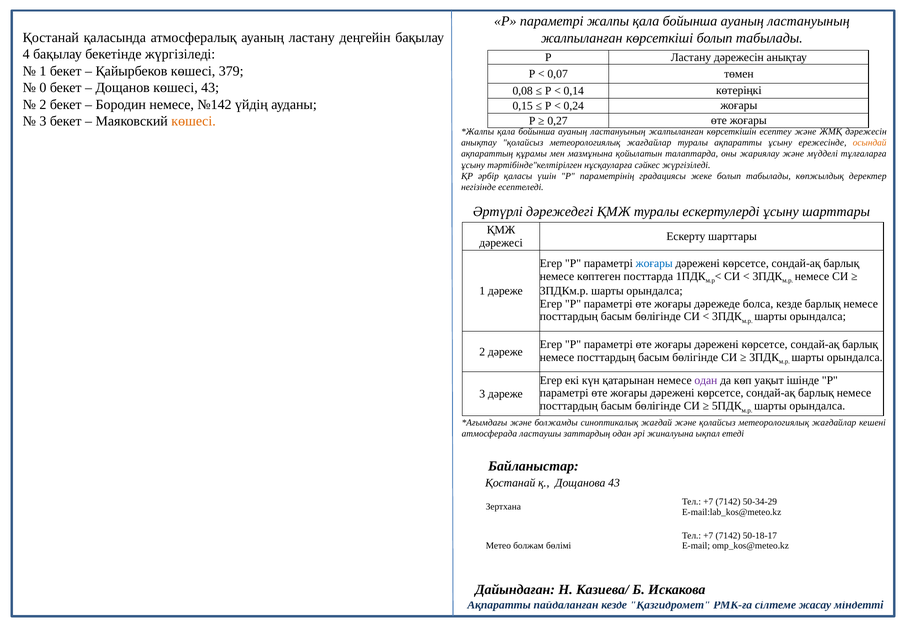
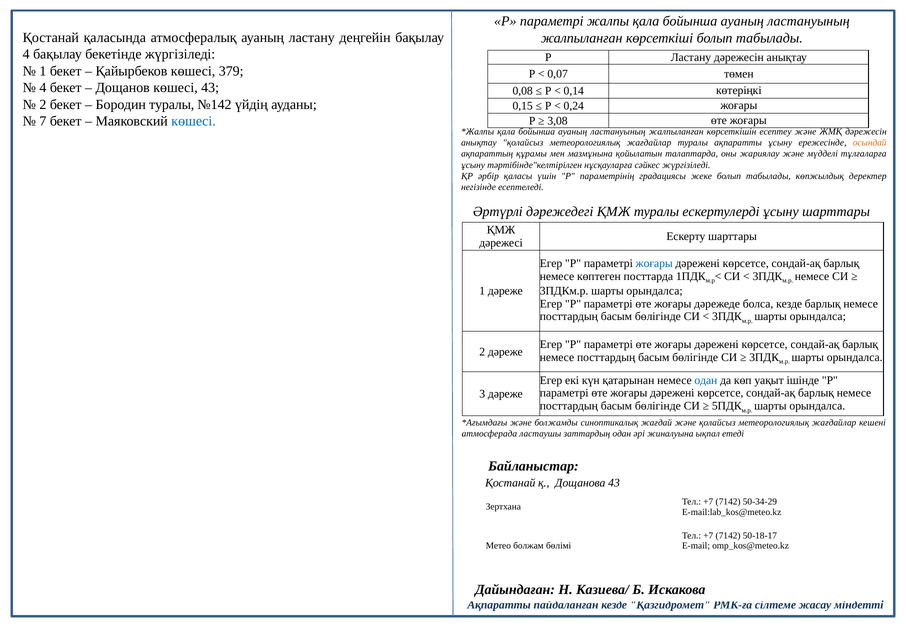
0: 0 -> 4 (43, 88)
Бородин немесе: немесе -> туралы (172, 105)
3: 3 -> 7 (43, 121)
көшесі colour: orange -> blue (194, 121)
0,27: 0,27 -> 3,08 (558, 121)
одан colour: purple -> blue (706, 380)
